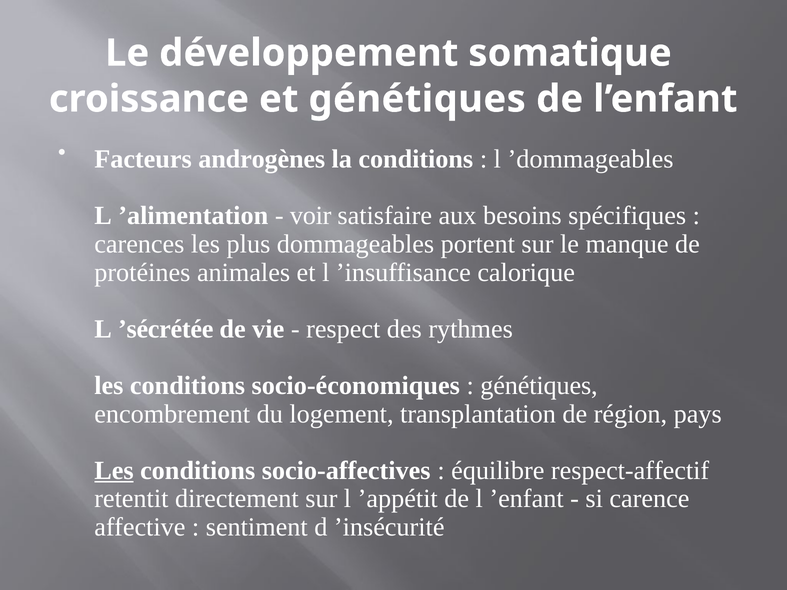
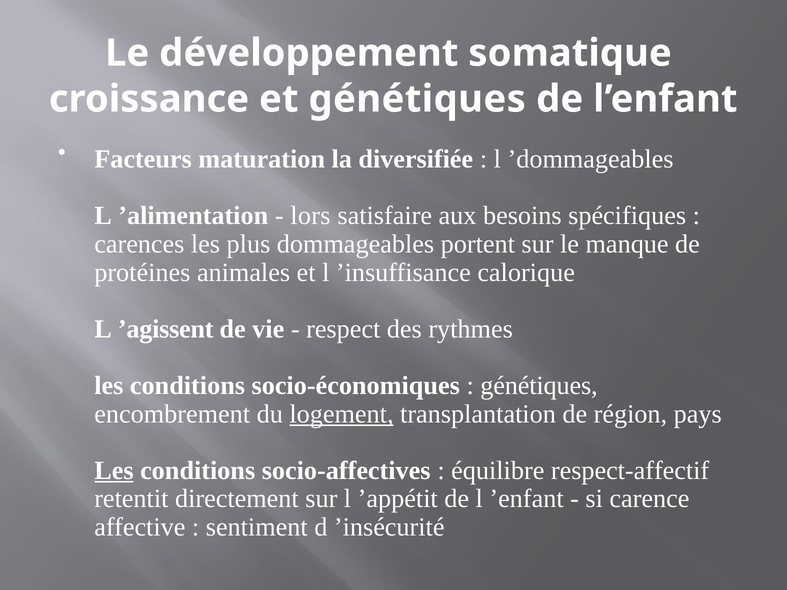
androgènes: androgènes -> maturation (262, 159)
la conditions: conditions -> diversifiée (416, 159)
voir: voir -> lors (310, 216)
’sécrétée: ’sécrétée -> ’agissent (166, 329)
logement underline: none -> present (342, 414)
